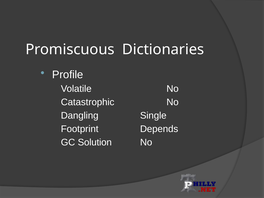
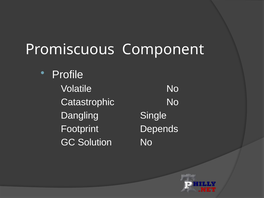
Dictionaries: Dictionaries -> Component (163, 49)
